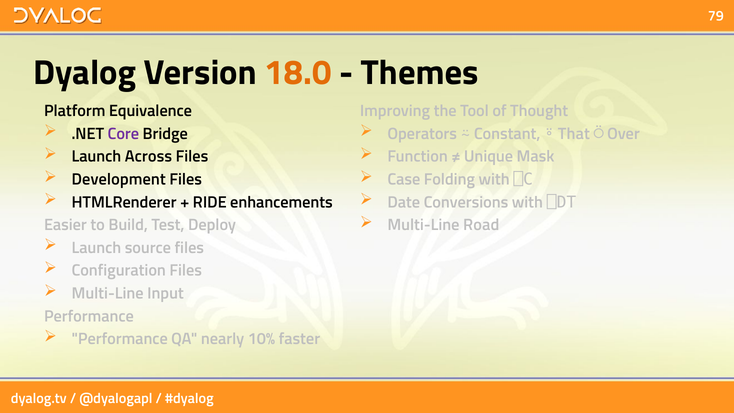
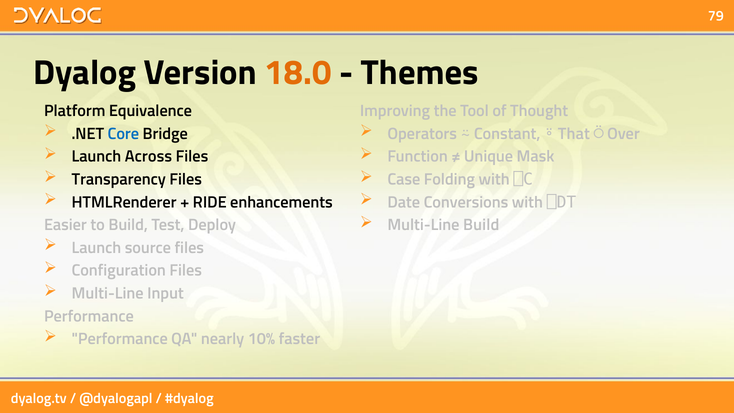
Core colour: purple -> blue (123, 134)
Development: Development -> Transparency (119, 179)
Multi-Line Road: Road -> Build (481, 225)
